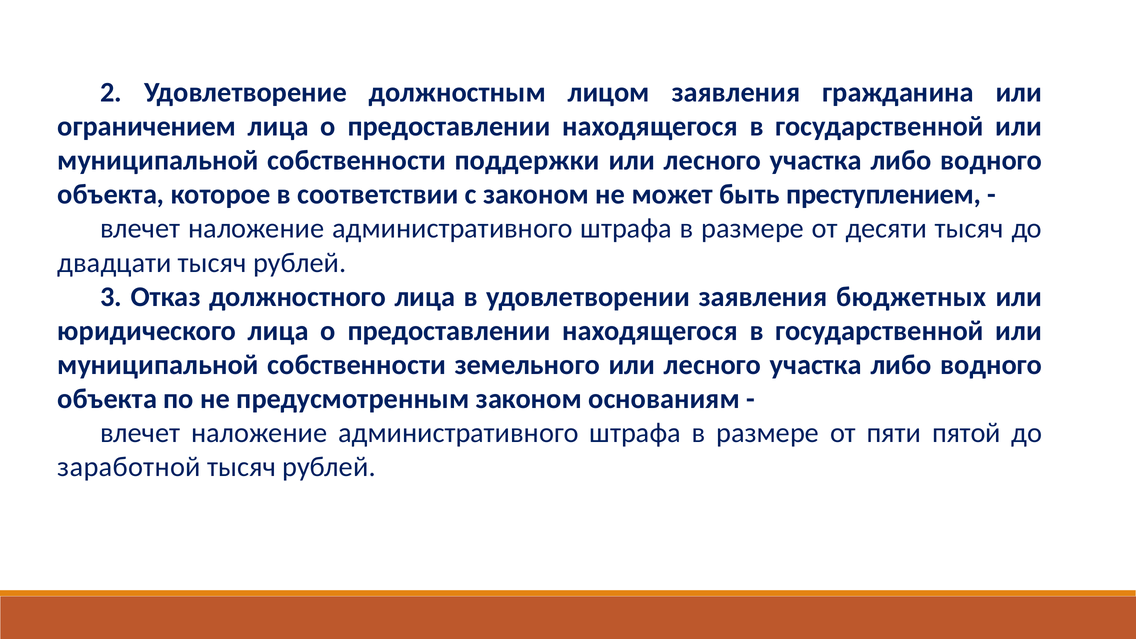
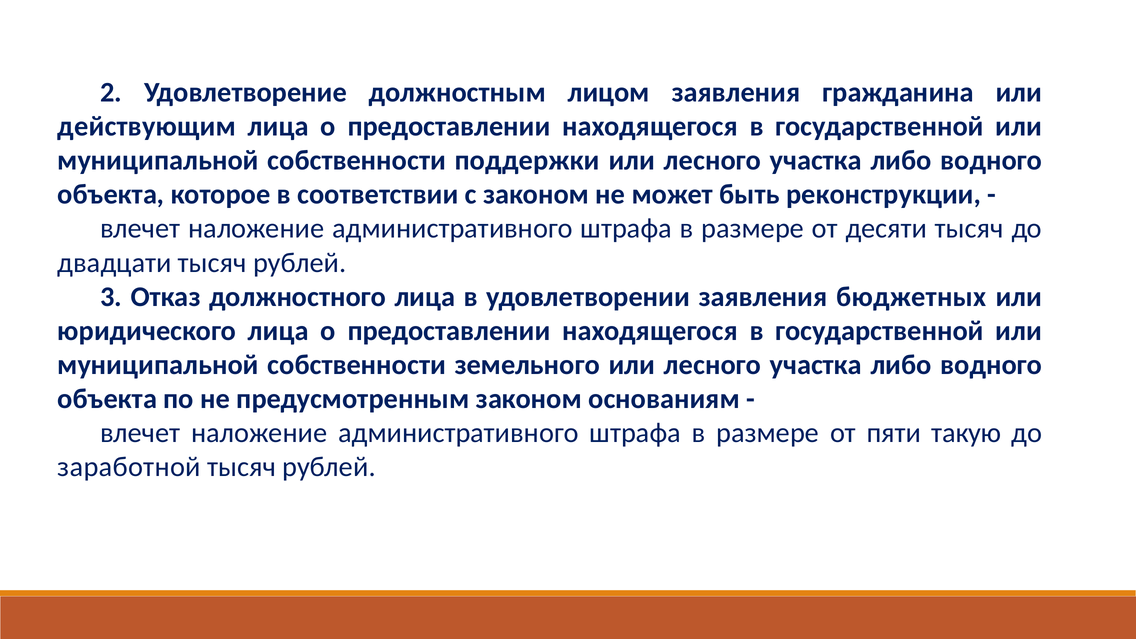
ограничением: ограничением -> действующим (147, 126)
преступлением: преступлением -> реконструкции (884, 194)
пятой: пятой -> такую (966, 433)
